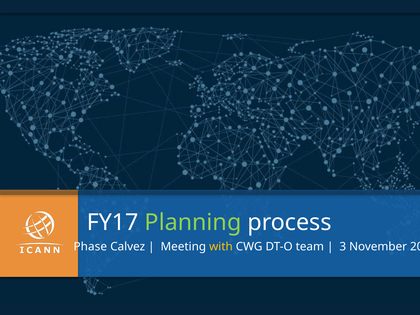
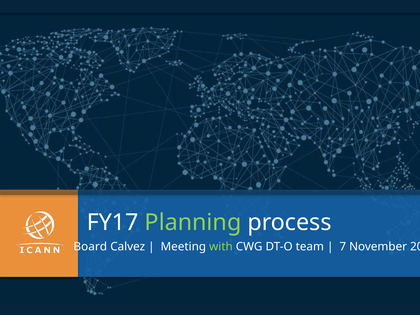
Phase: Phase -> Board (90, 247)
with colour: yellow -> light green (221, 247)
3: 3 -> 7 (343, 247)
